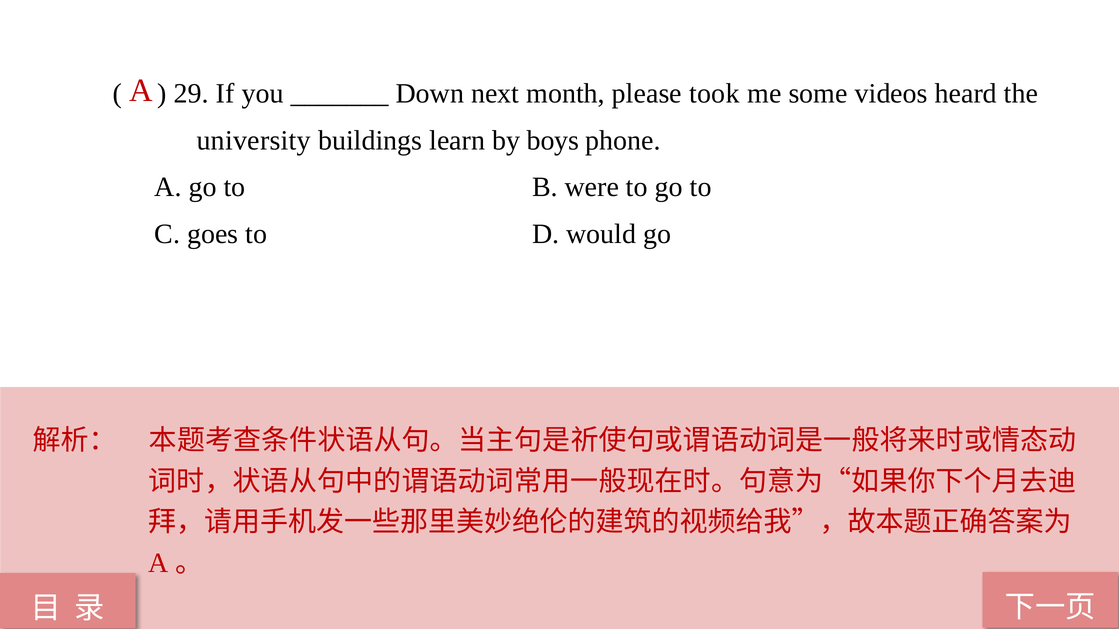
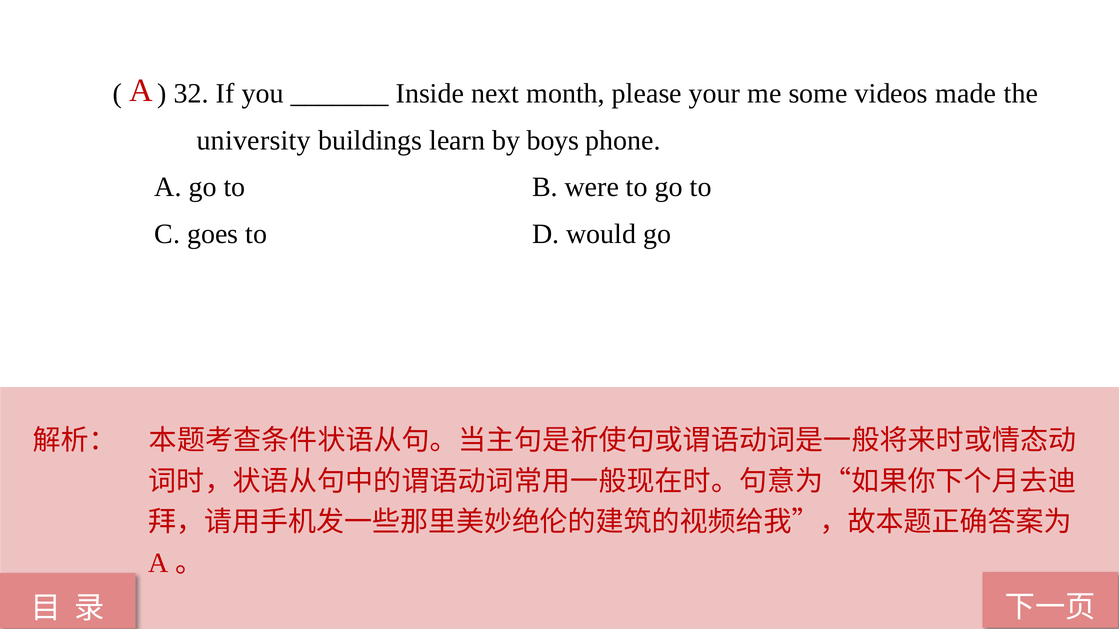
29: 29 -> 32 (191, 93)
Down: Down -> Inside (430, 93)
took: took -> your (715, 93)
heard: heard -> made (966, 93)
